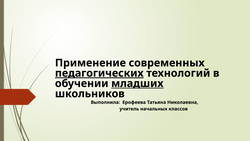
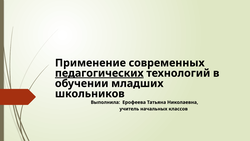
младших underline: present -> none (137, 83)
